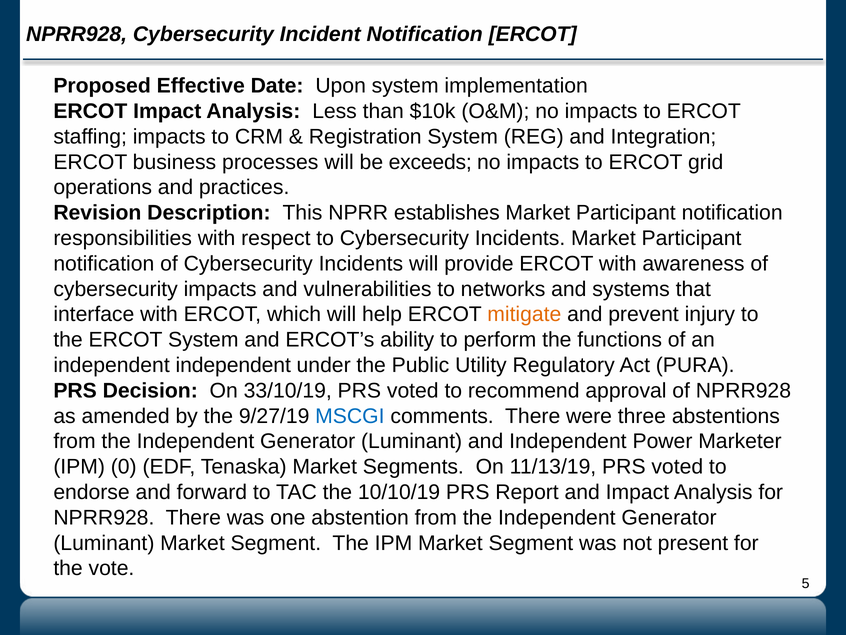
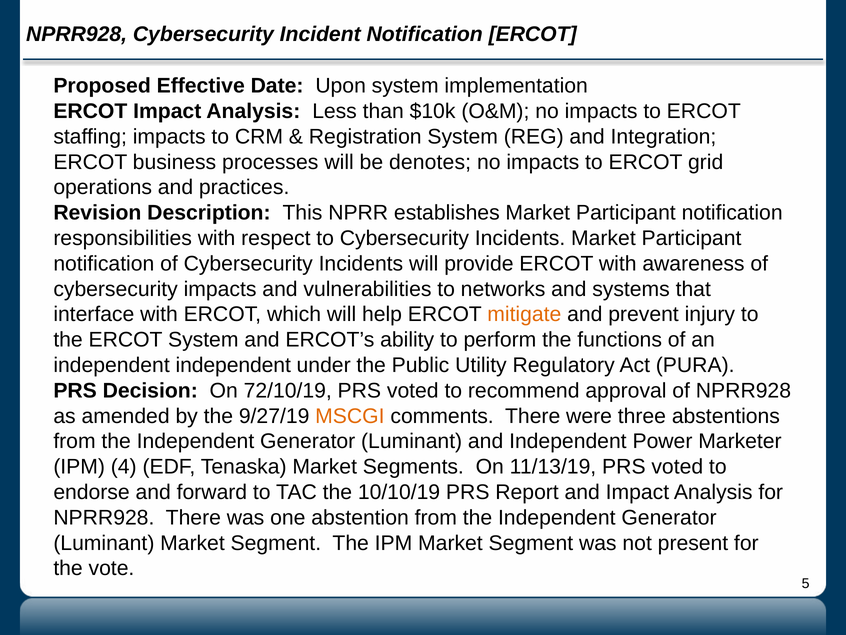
exceeds: exceeds -> denotes (430, 162)
33/10/19: 33/10/19 -> 72/10/19 (288, 390)
MSCGI colour: blue -> orange (350, 416)
0: 0 -> 4 (124, 466)
